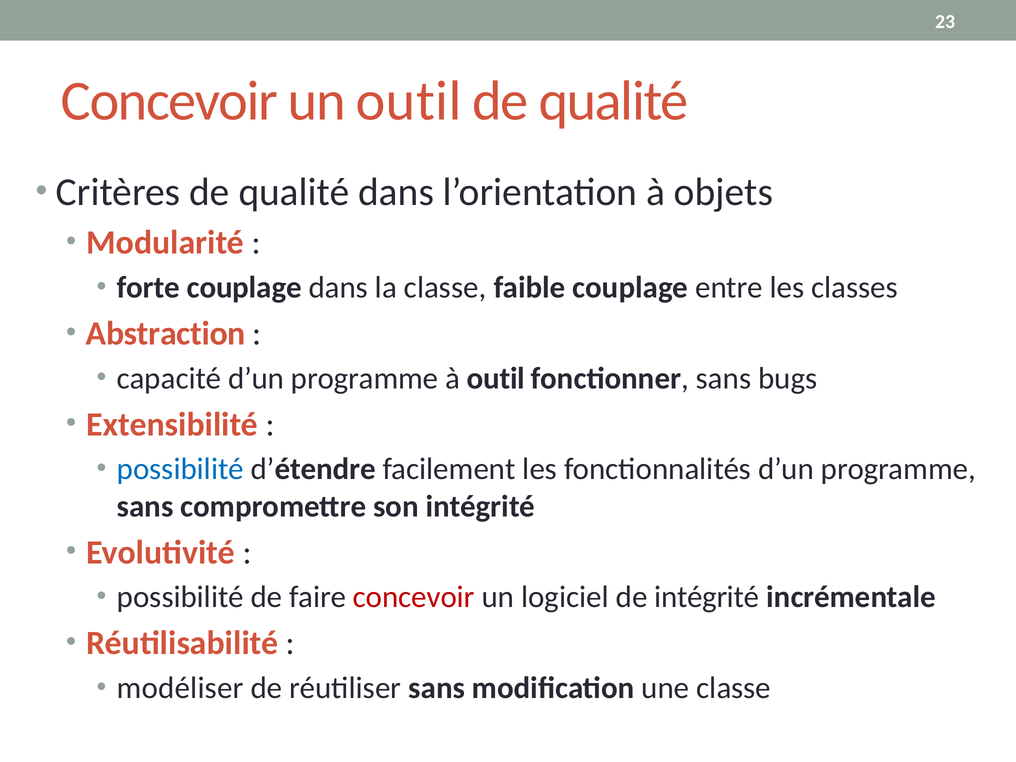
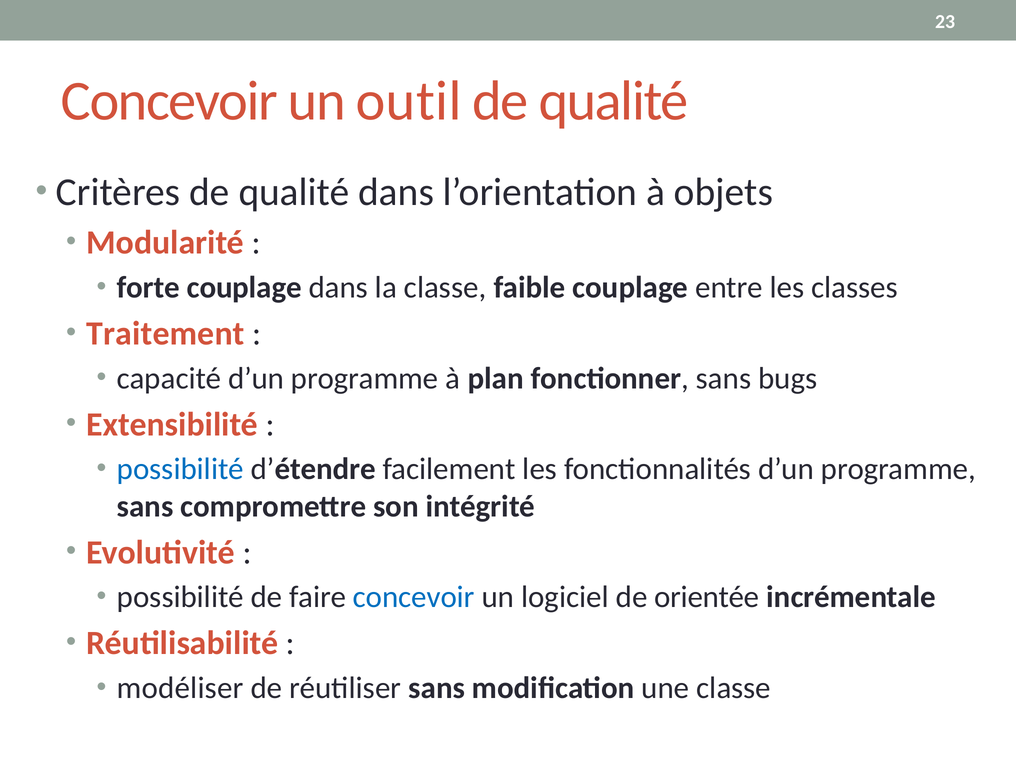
Abstraction: Abstraction -> Traitement (165, 334)
à outil: outil -> plan (496, 378)
concevoir colour: red -> blue (414, 597)
de intégrité: intégrité -> orientée (707, 597)
